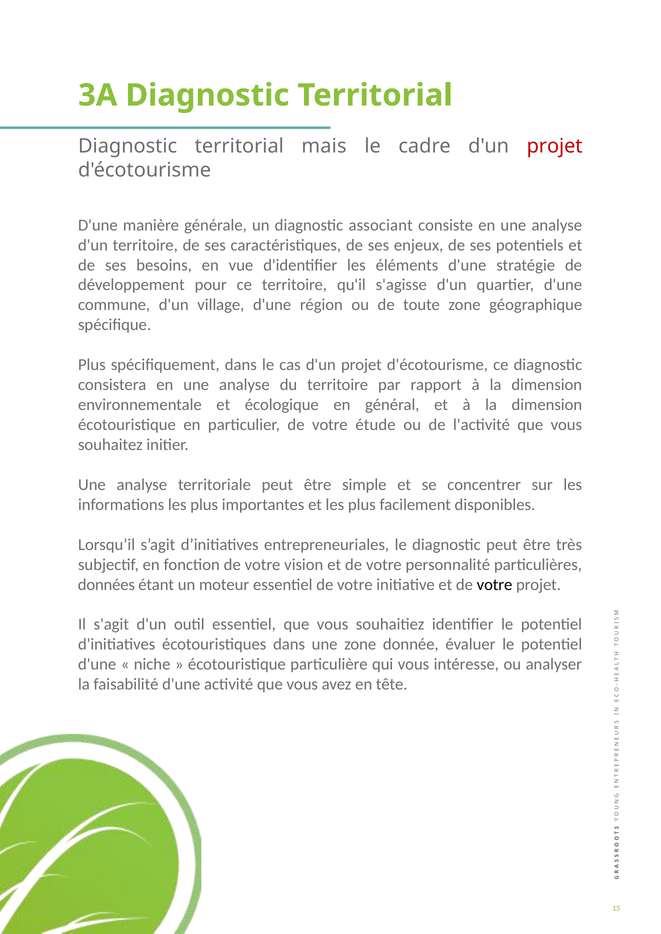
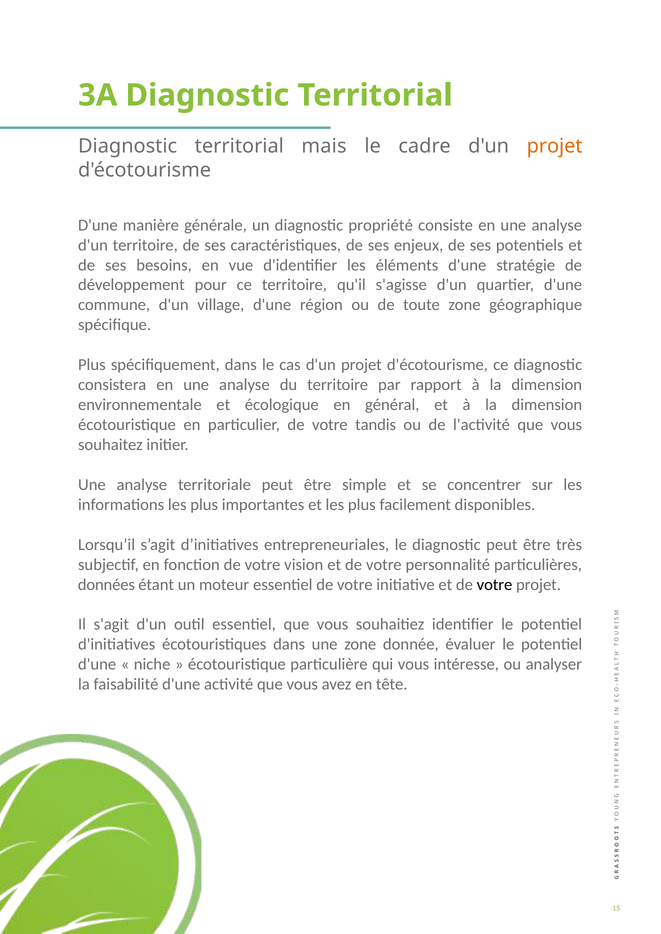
projet colour: red -> orange (555, 146)
associant: associant -> propriété (381, 225)
étude: étude -> tandis (376, 425)
